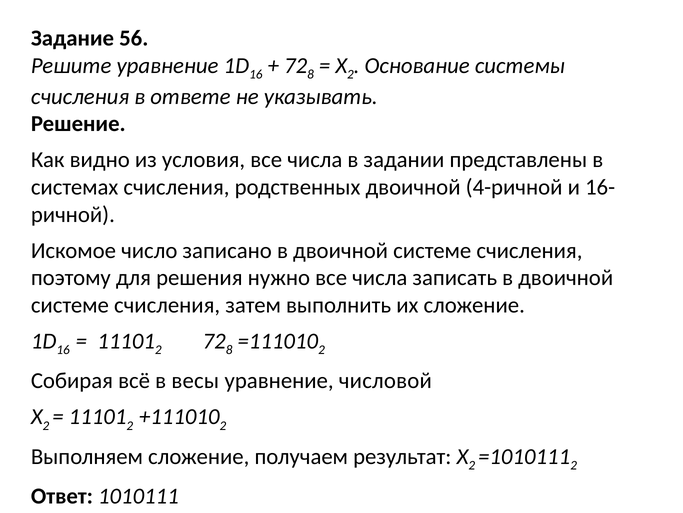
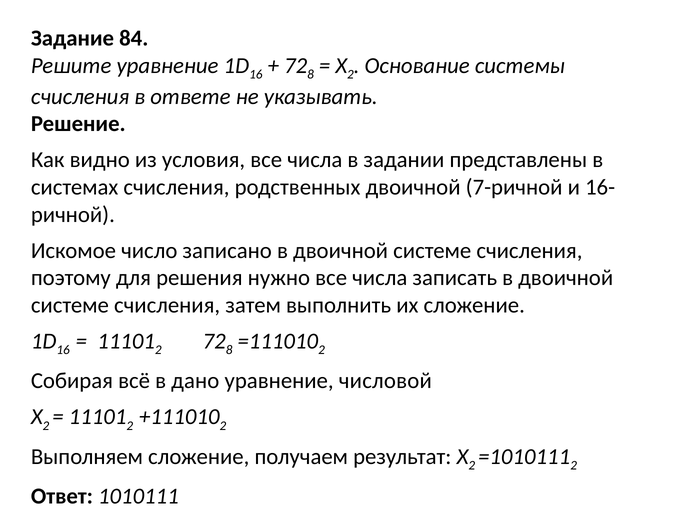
56: 56 -> 84 (134, 38)
4-ричной: 4-ричной -> 7-ричной (514, 187)
весы: весы -> дано (195, 380)
